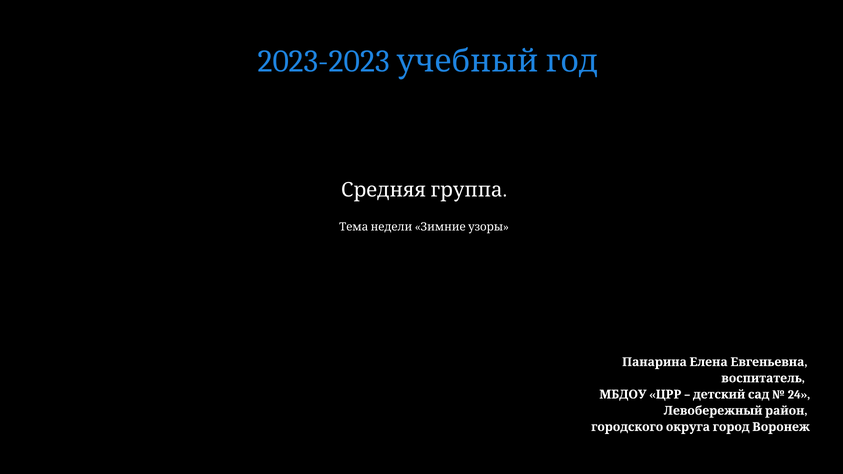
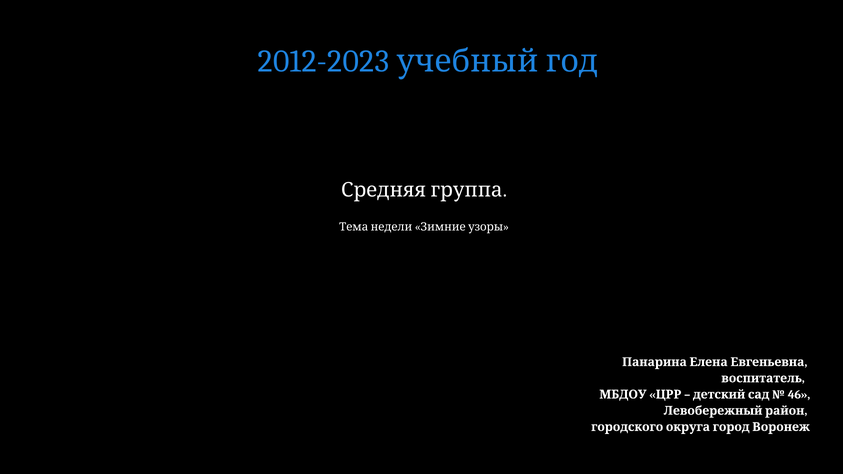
2023-2023: 2023-2023 -> 2012-2023 (324, 61)
24: 24 -> 46 (799, 395)
